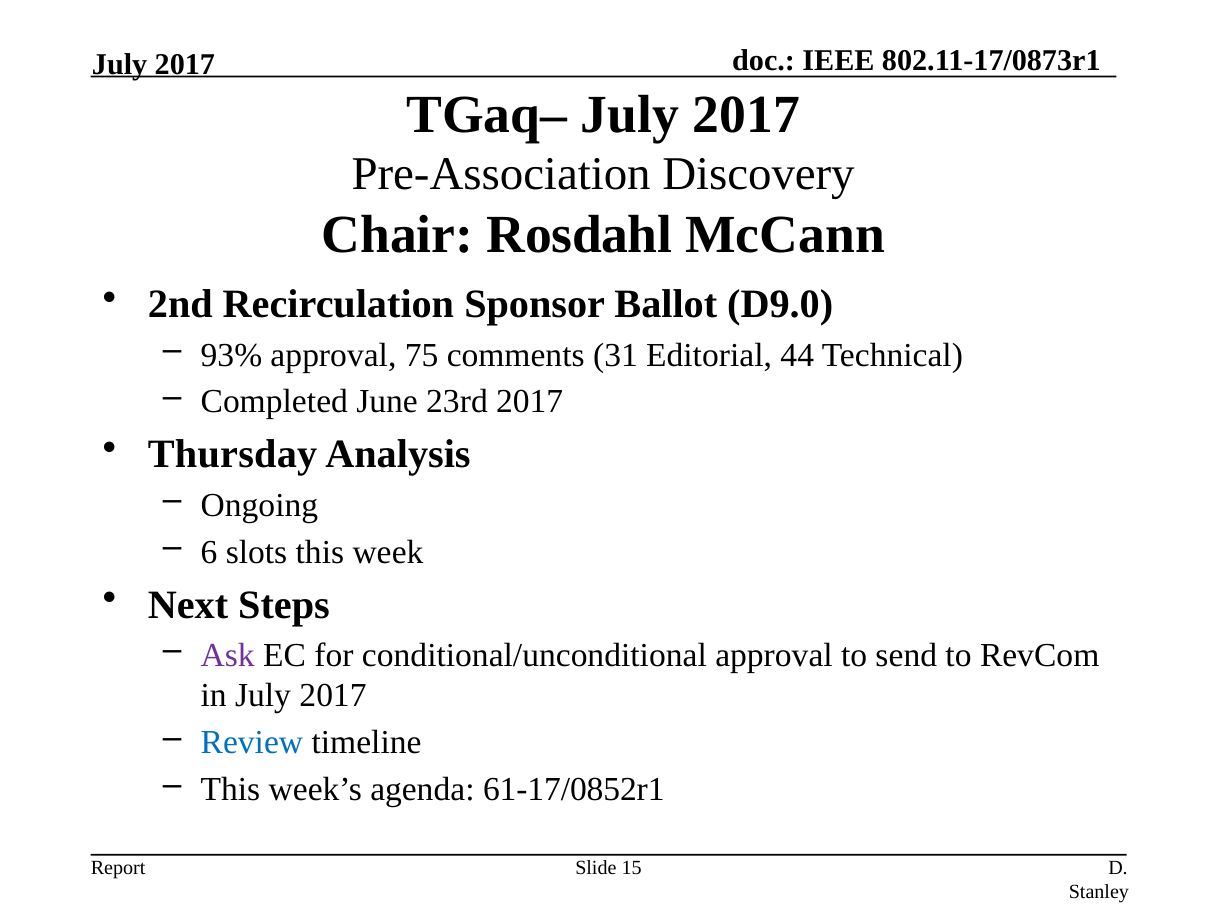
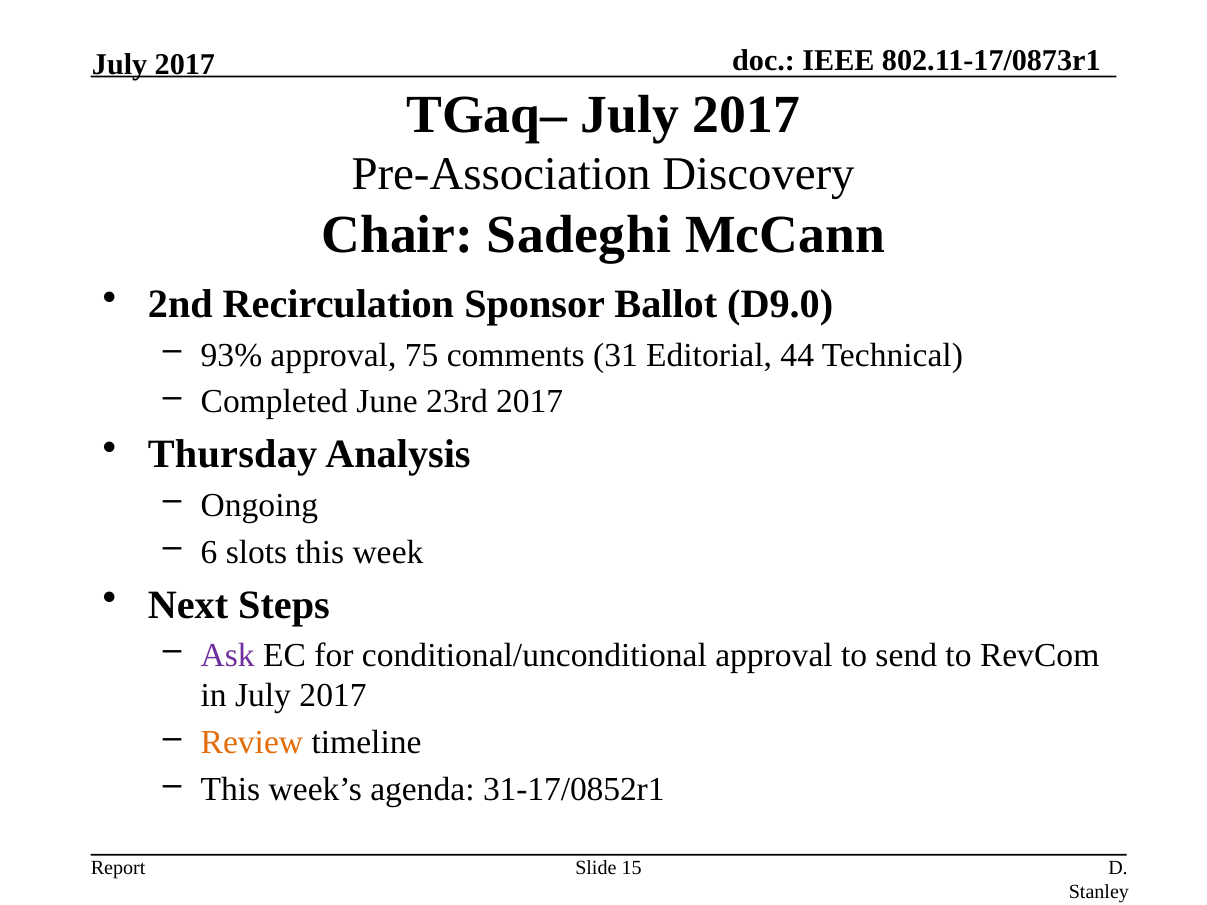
Rosdahl: Rosdahl -> Sadeghi (579, 235)
Review colour: blue -> orange (252, 743)
61-17/0852r1: 61-17/0852r1 -> 31-17/0852r1 (574, 790)
